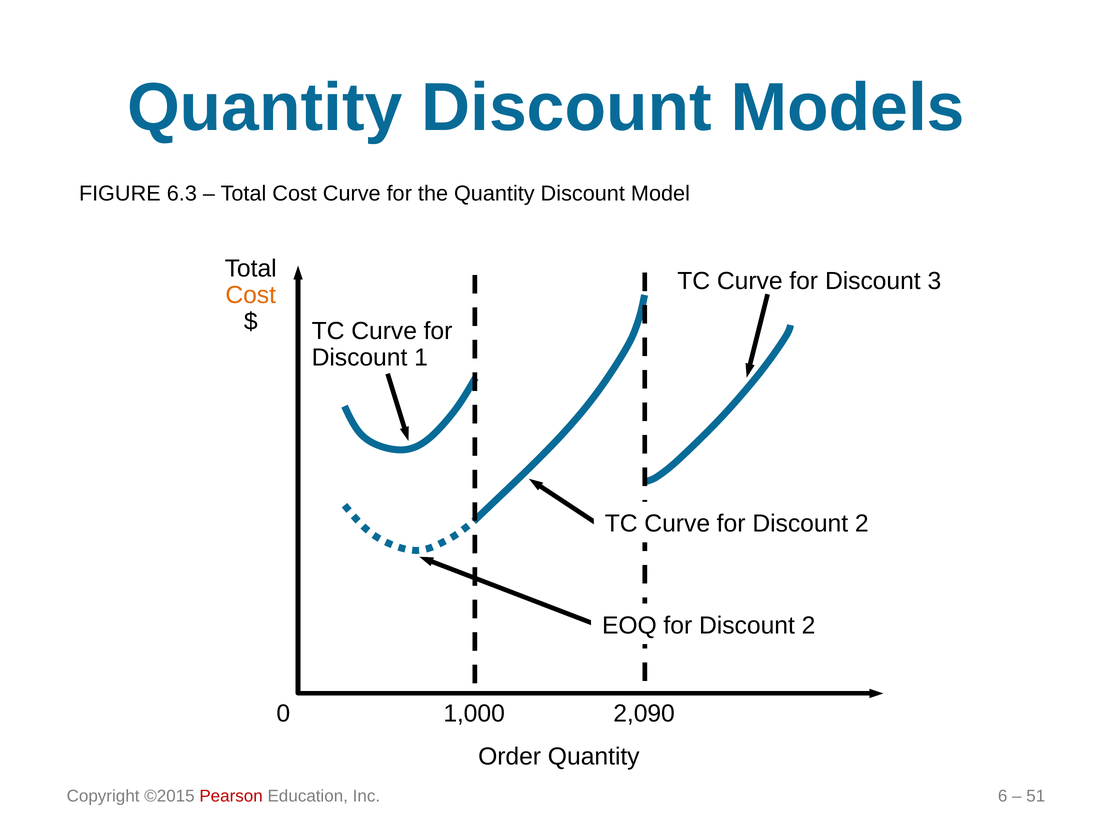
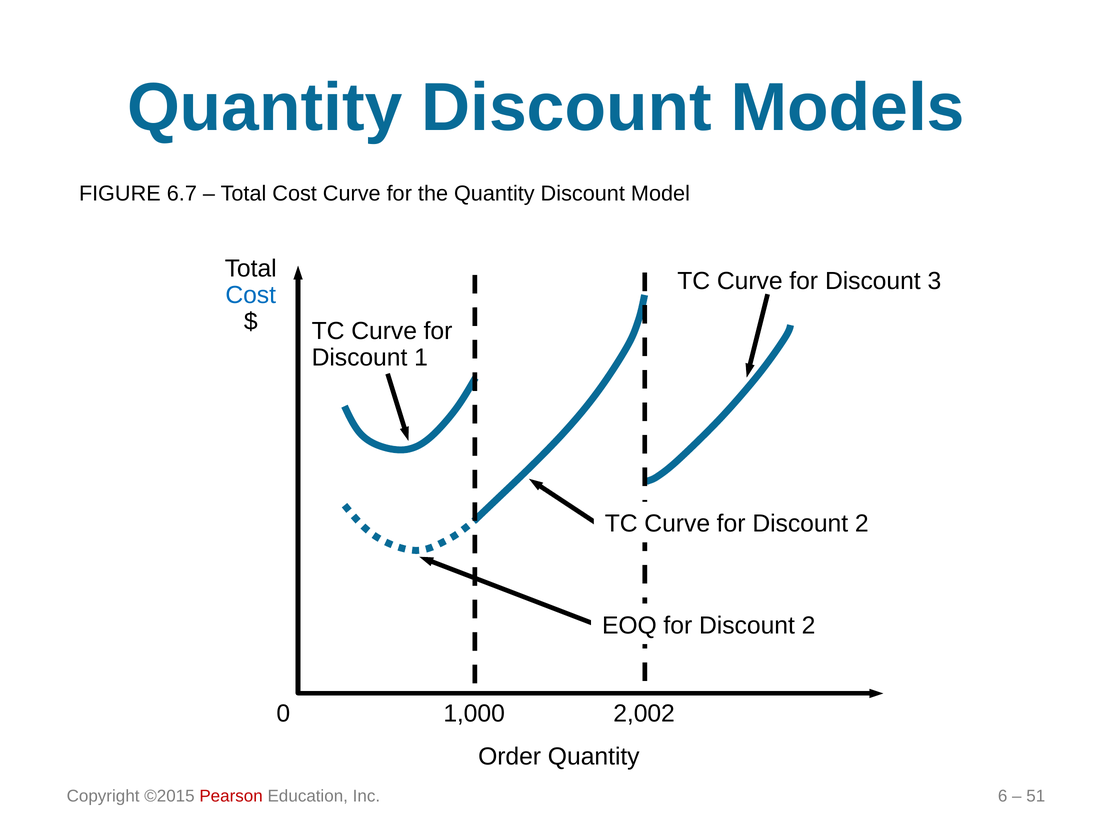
6.3: 6.3 -> 6.7 (182, 194)
Cost colour: orange -> blue (251, 295)
2,090: 2,090 -> 2,002 (644, 714)
